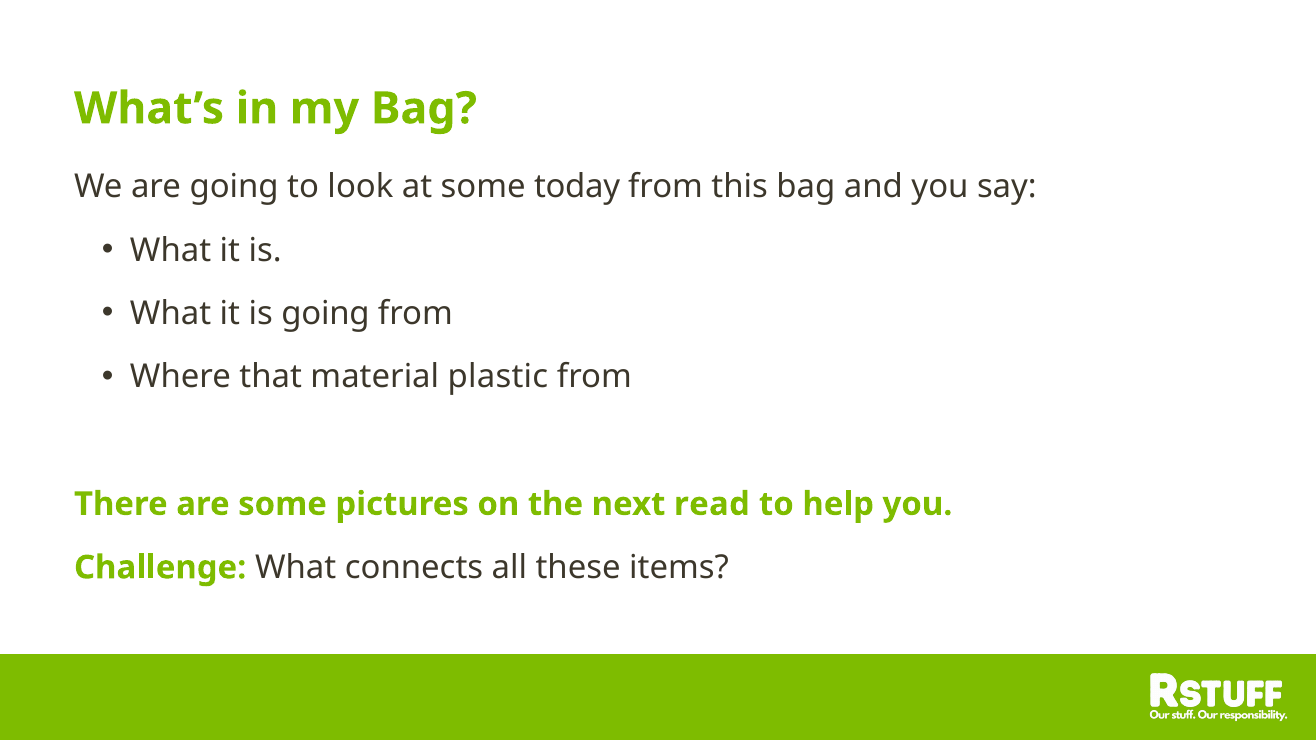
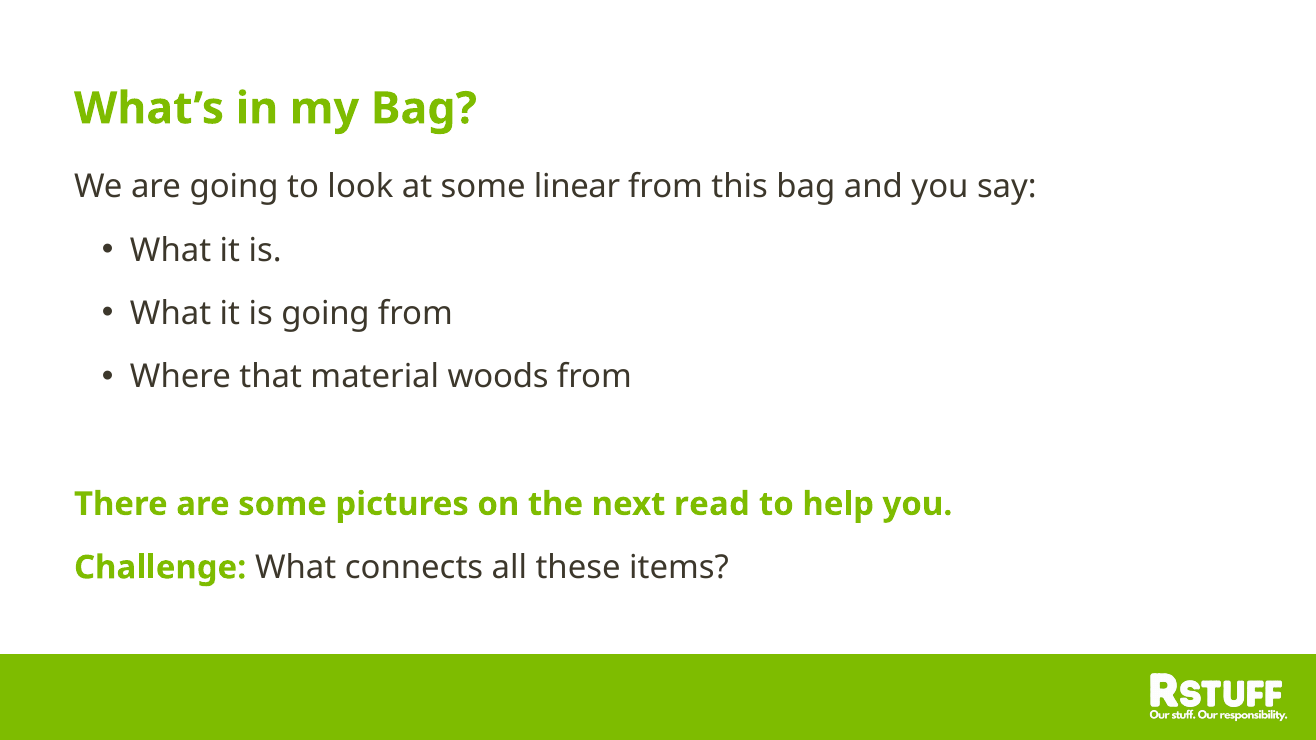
today: today -> linear (577, 187)
plastic: plastic -> woods (498, 377)
